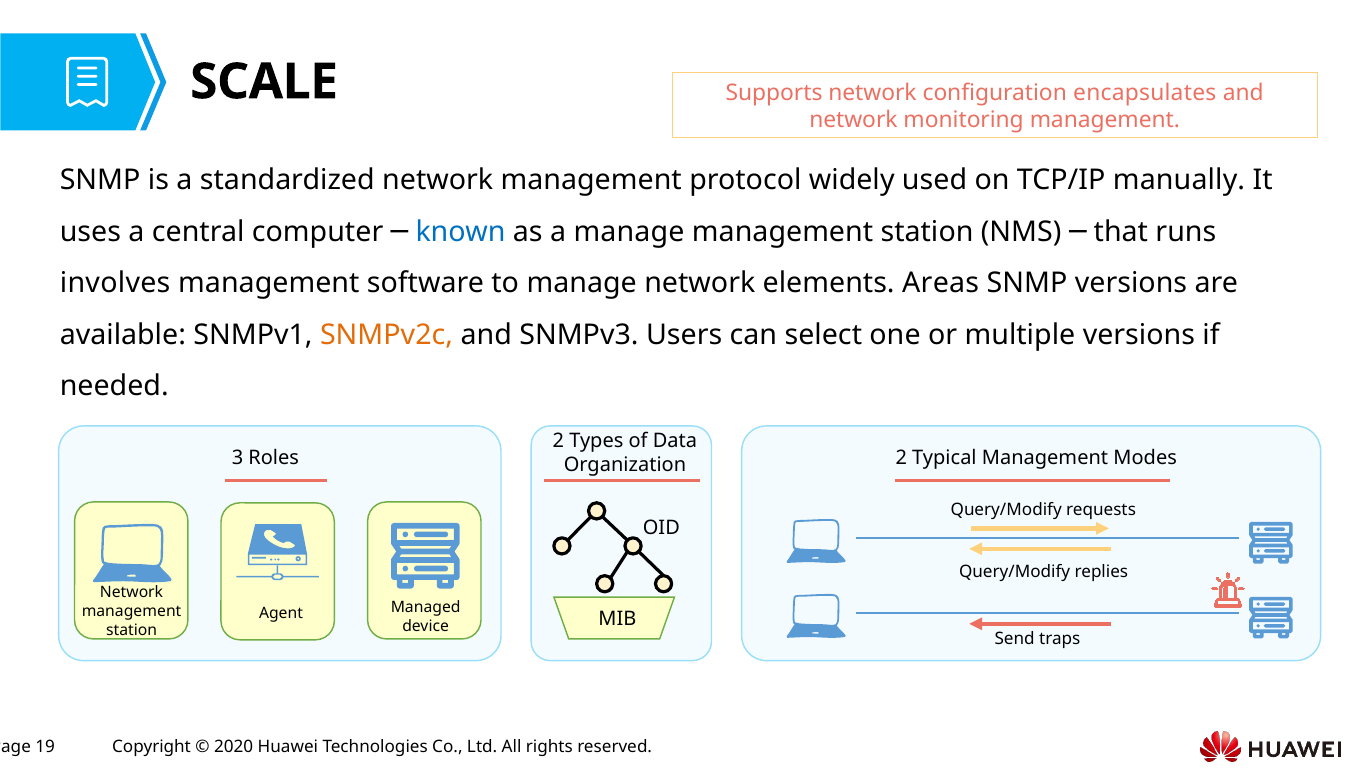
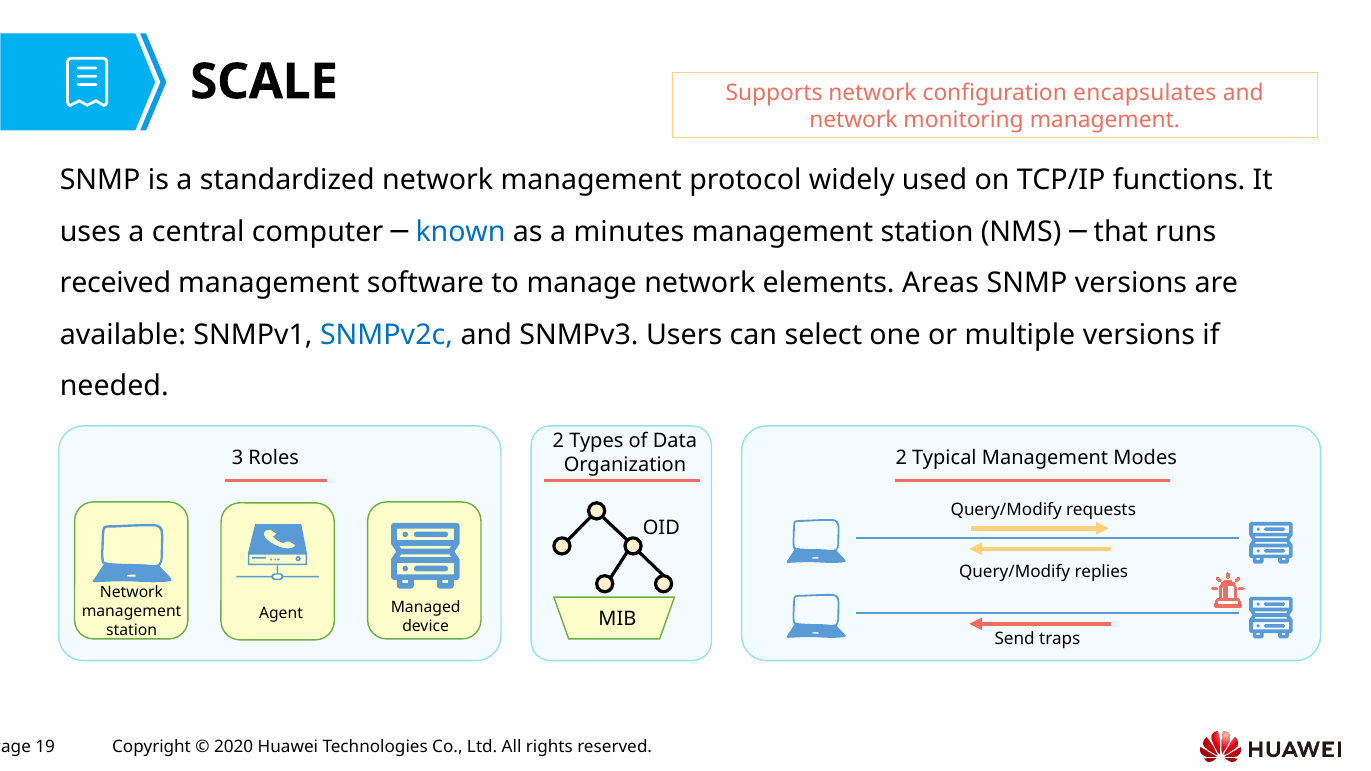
manually: manually -> functions (1179, 180)
a manage: manage -> minutes (629, 232)
involves: involves -> received (115, 283)
SNMPv2c colour: orange -> blue (387, 335)
